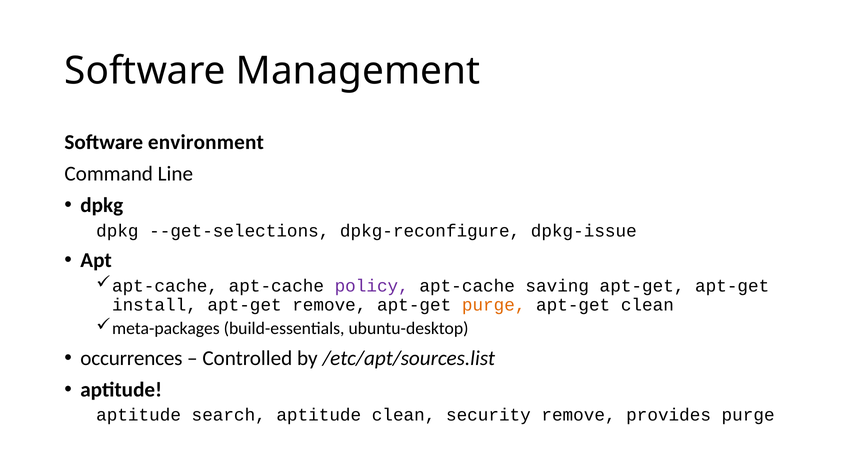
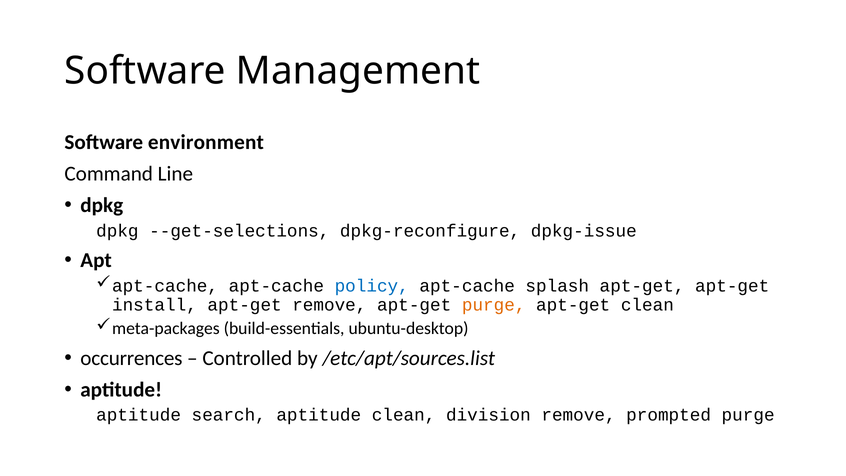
policy colour: purple -> blue (372, 286)
saving: saving -> splash (557, 286)
security: security -> division (488, 415)
provides: provides -> prompted (669, 415)
